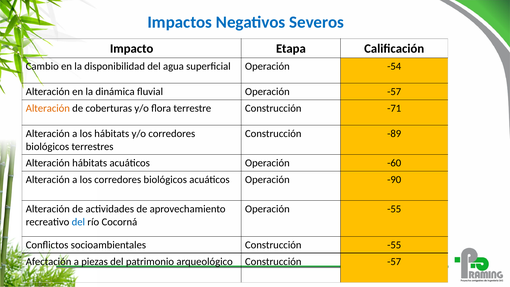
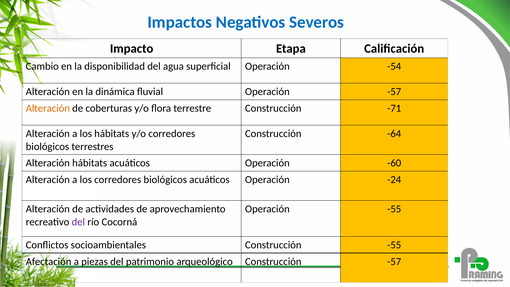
-89: -89 -> -64 (394, 134)
-90: -90 -> -24 (394, 180)
del colour: blue -> purple (78, 222)
